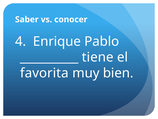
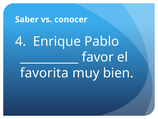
tiene: tiene -> favor (98, 57)
